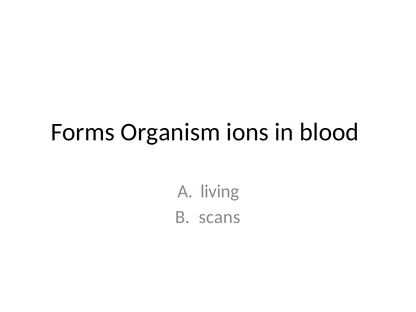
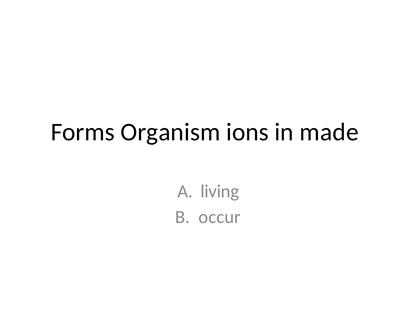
blood: blood -> made (329, 132)
scans: scans -> occur (220, 217)
